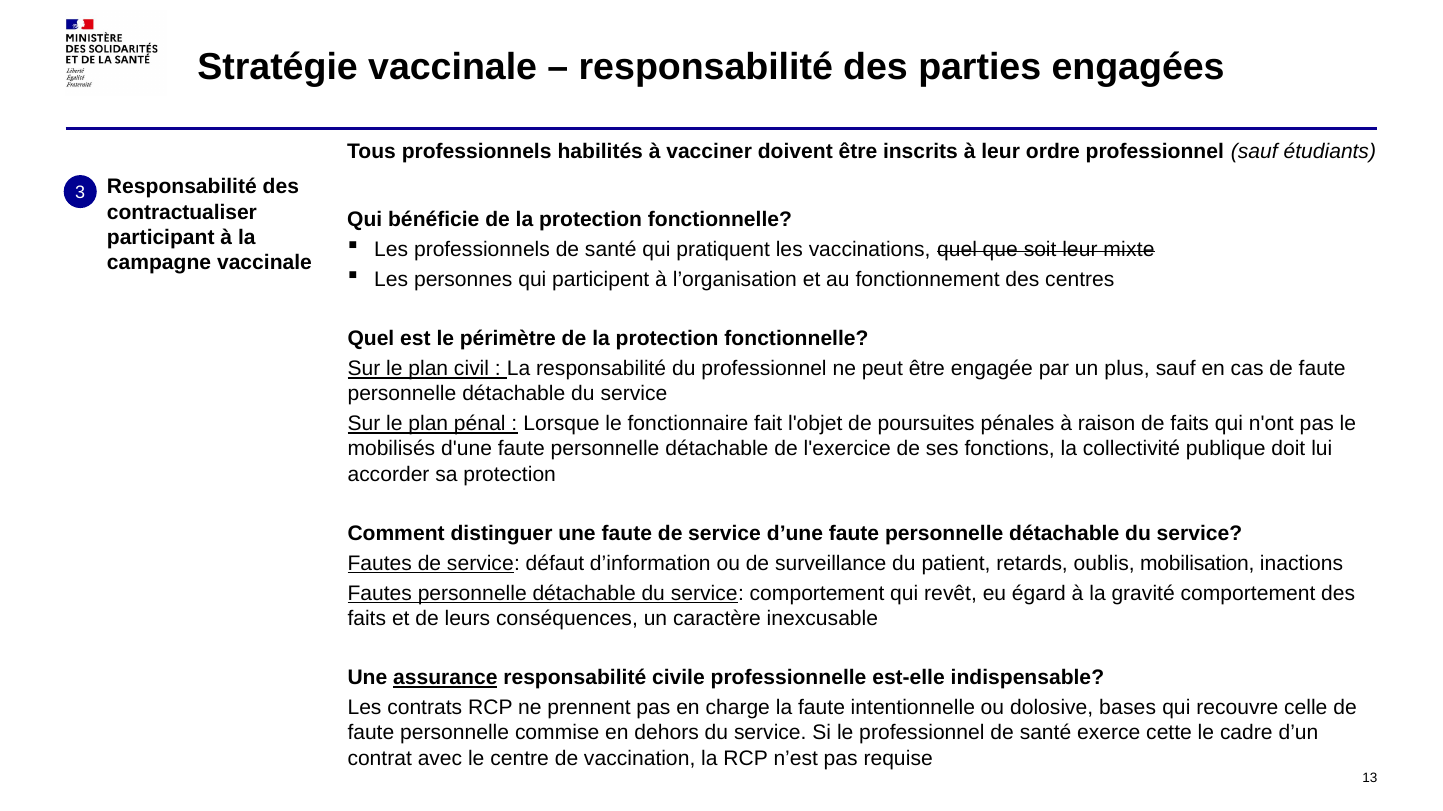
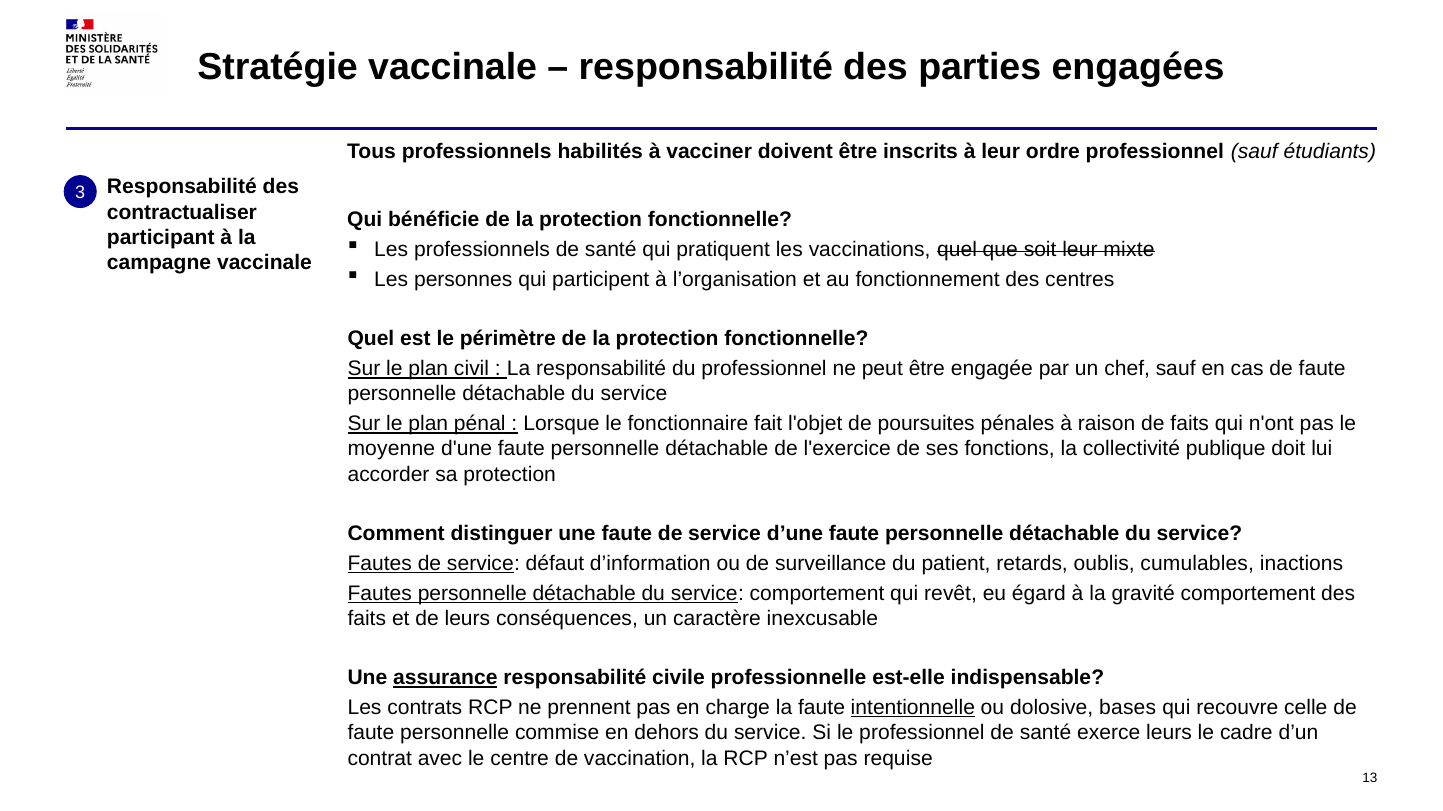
plus: plus -> chef (1127, 369)
mobilisés: mobilisés -> moyenne (391, 449)
mobilisation: mobilisation -> cumulables (1197, 564)
intentionnelle underline: none -> present (913, 708)
exerce cette: cette -> leurs (1169, 734)
